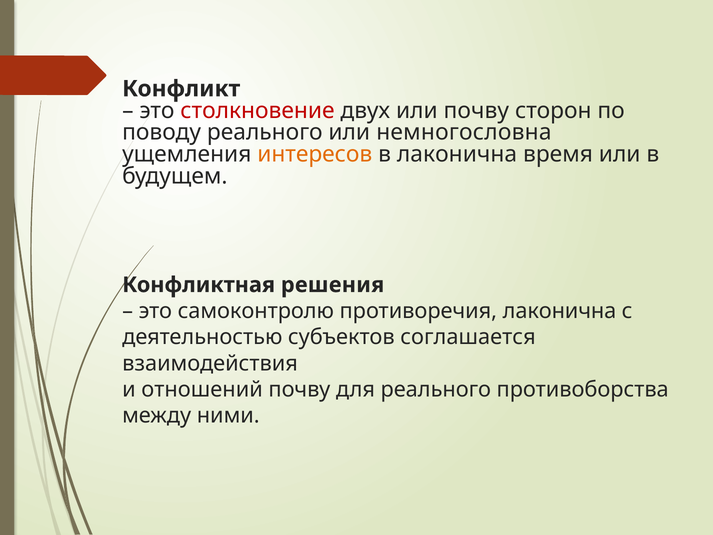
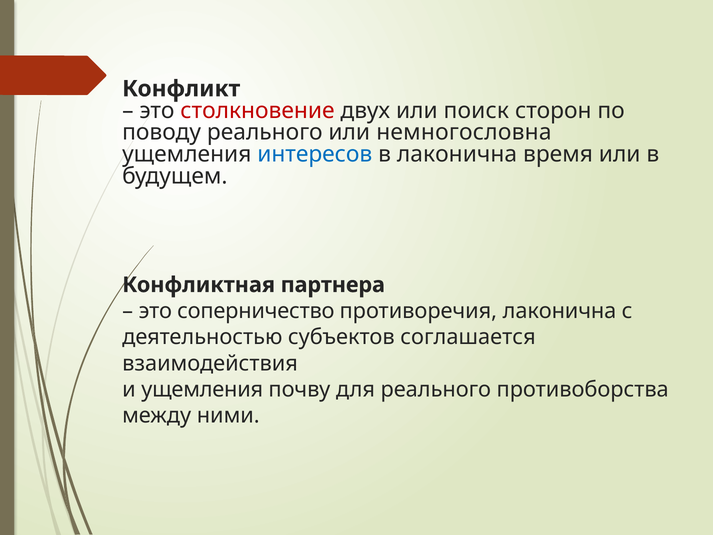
или почву: почву -> поиск (476, 111)
интересов colour: orange -> blue (315, 154)
решения: решения -> партнера (333, 285)
самоконтролю: самоконтролю -> соперничество (256, 311)
и отношений: отношений -> ущемления (202, 389)
